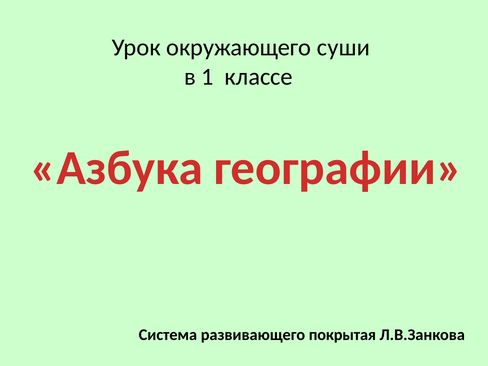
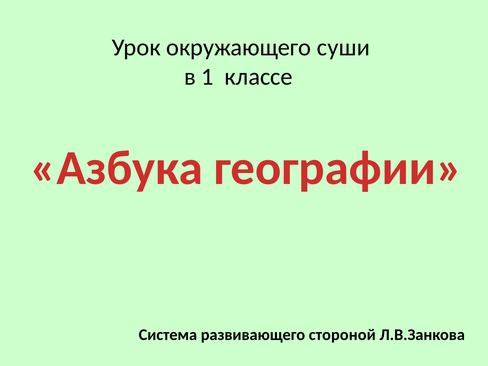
покрытая: покрытая -> стороной (342, 335)
